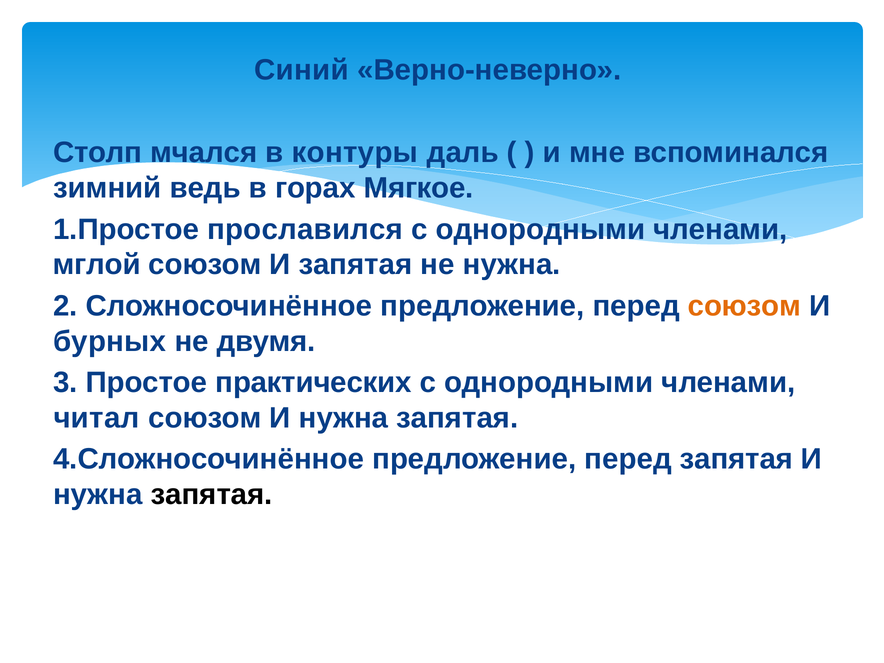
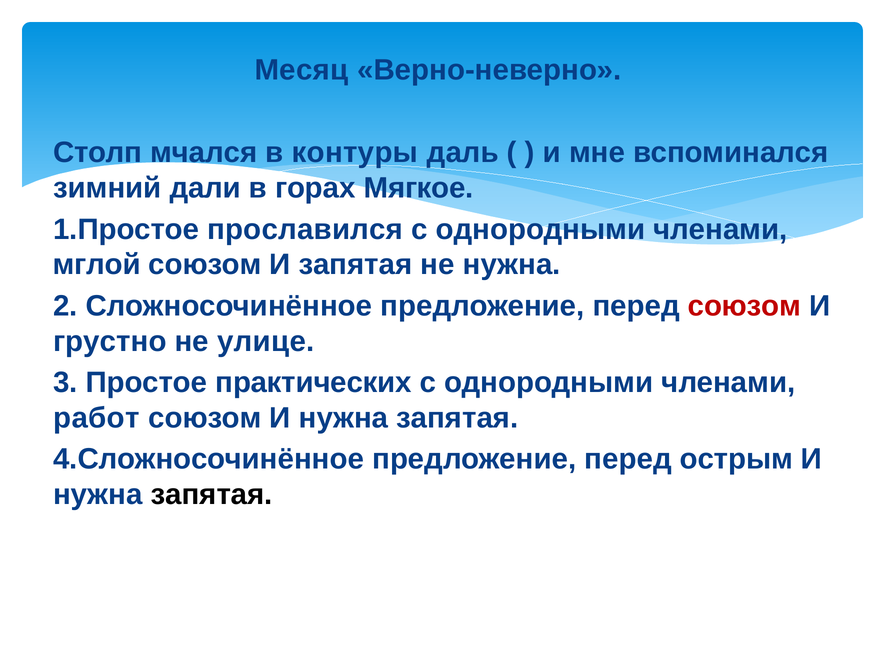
Синий: Синий -> Месяц (301, 70)
ведь: ведь -> дали (205, 188)
союзом colour: orange -> red (745, 306)
бурных: бурных -> грустно (110, 341)
двумя: двумя -> улице (266, 341)
читал: читал -> работ (96, 418)
перед запятая: запятая -> острым (736, 459)
